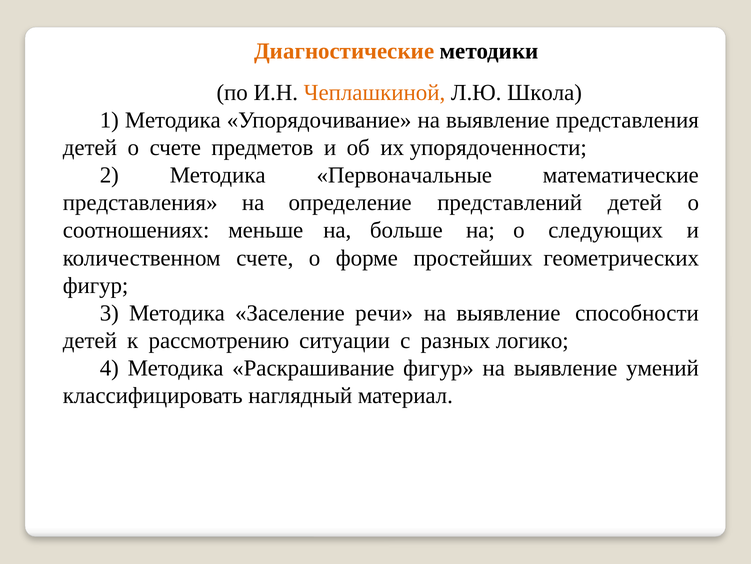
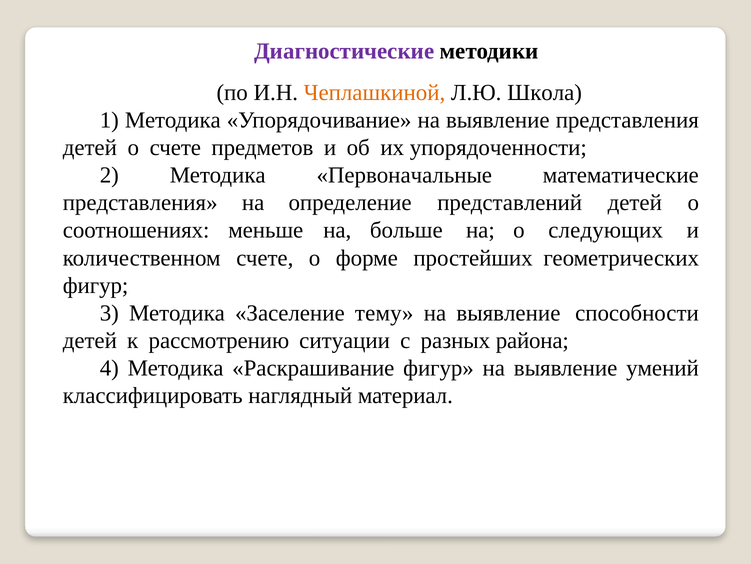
Диагностические colour: orange -> purple (344, 51)
речи: речи -> тему (384, 313)
логико: логико -> района (532, 340)
